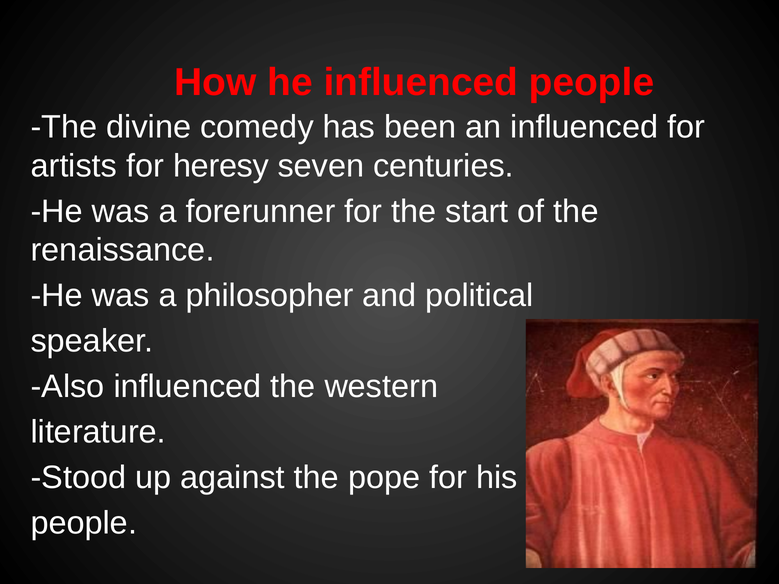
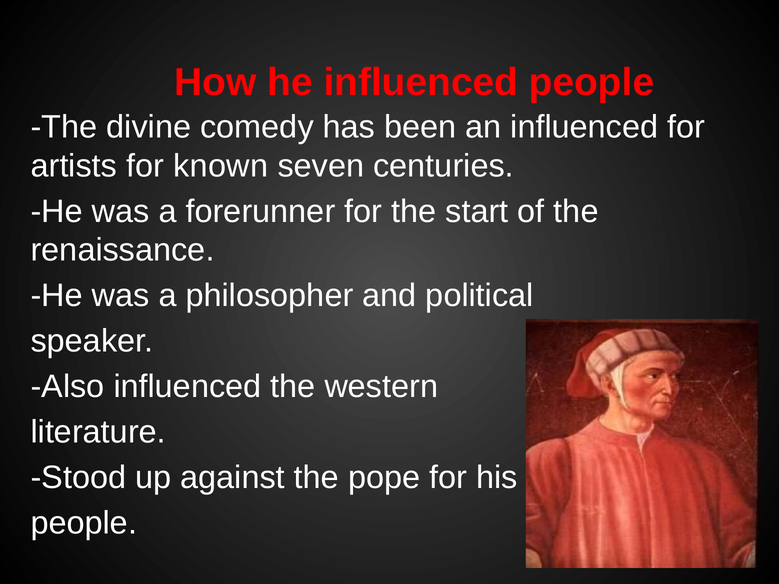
heresy: heresy -> known (221, 166)
